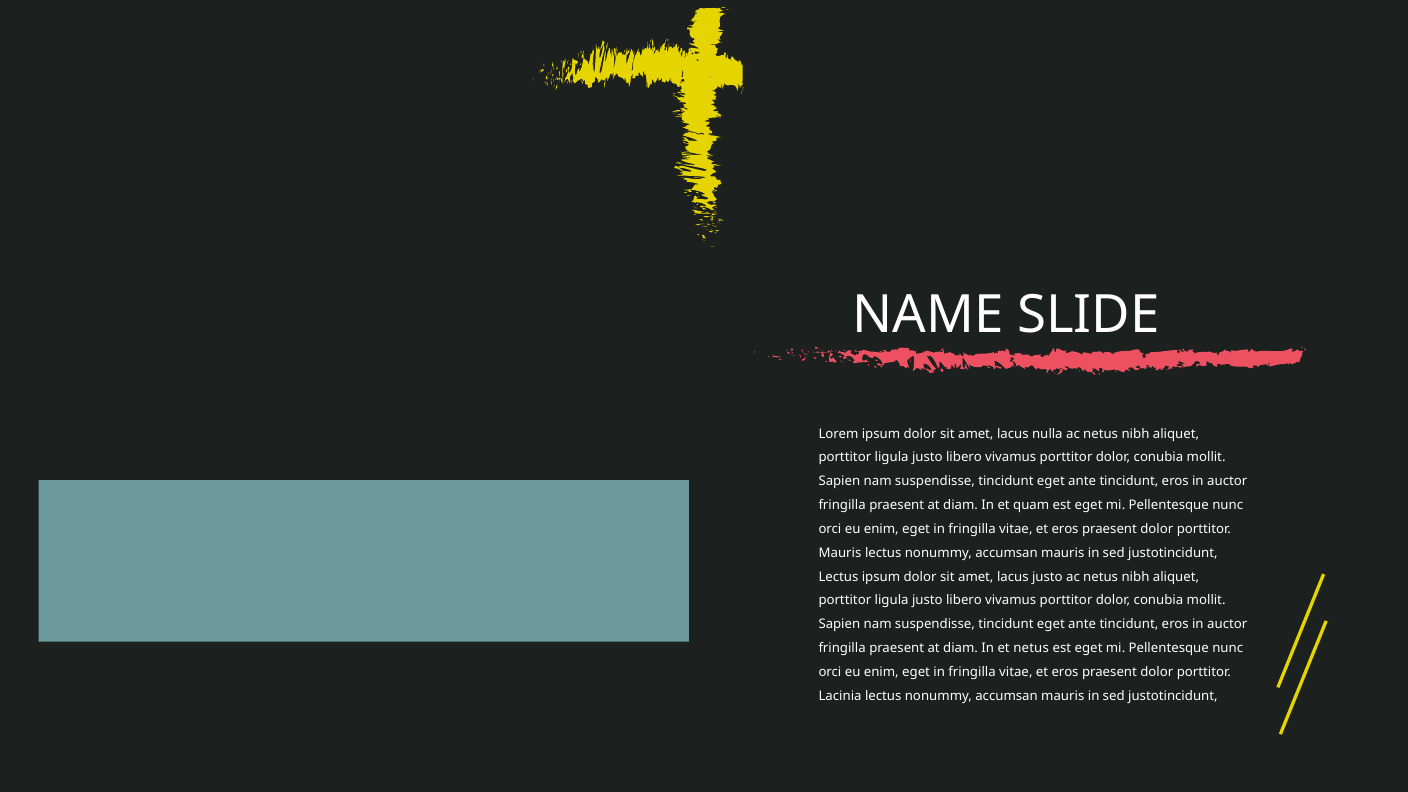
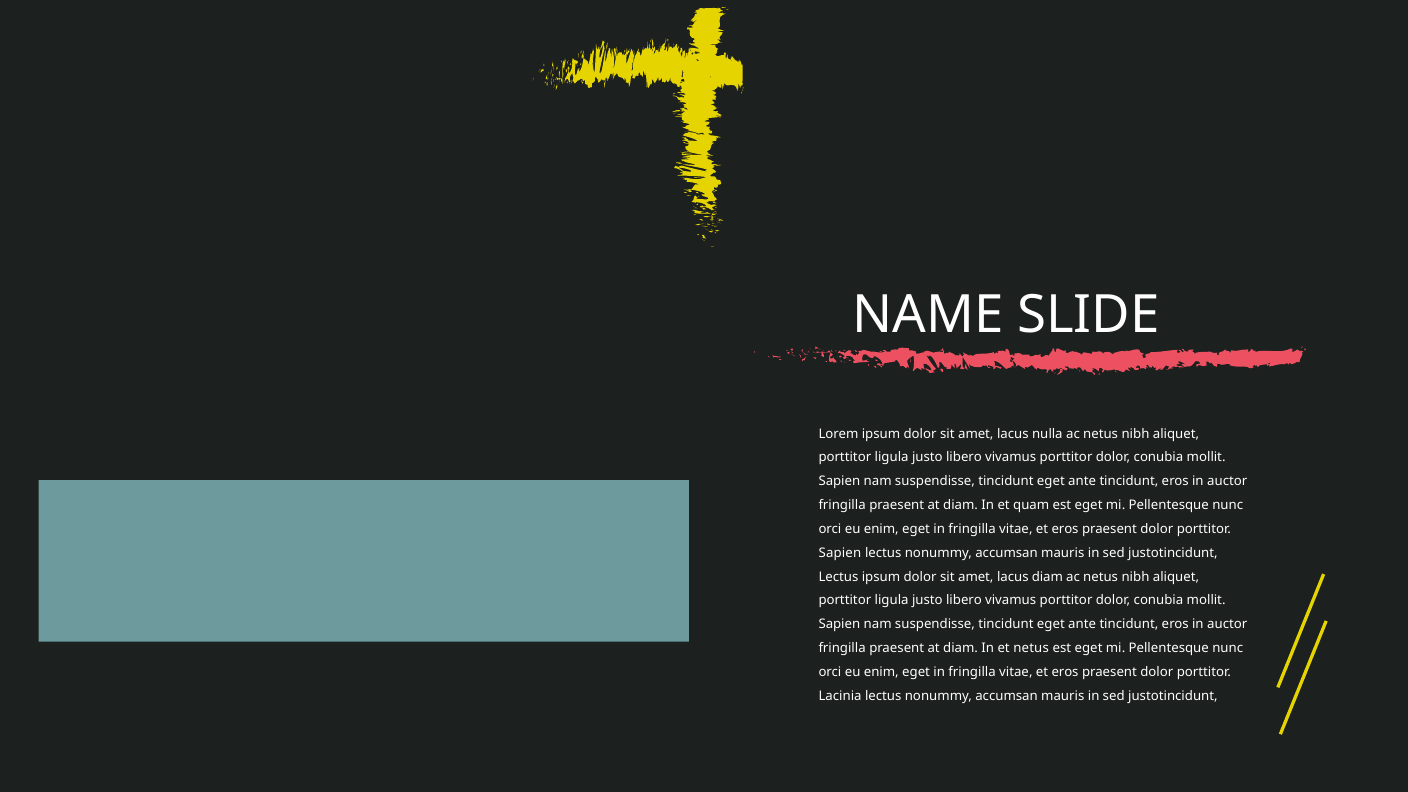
Mauris: Mauris -> Sapien (840, 553)
lacus justo: justo -> diam (1047, 577)
